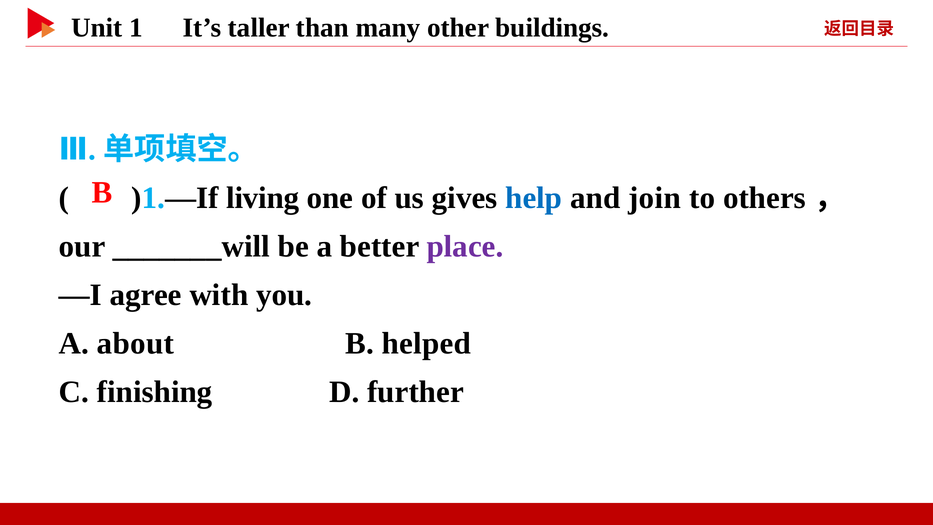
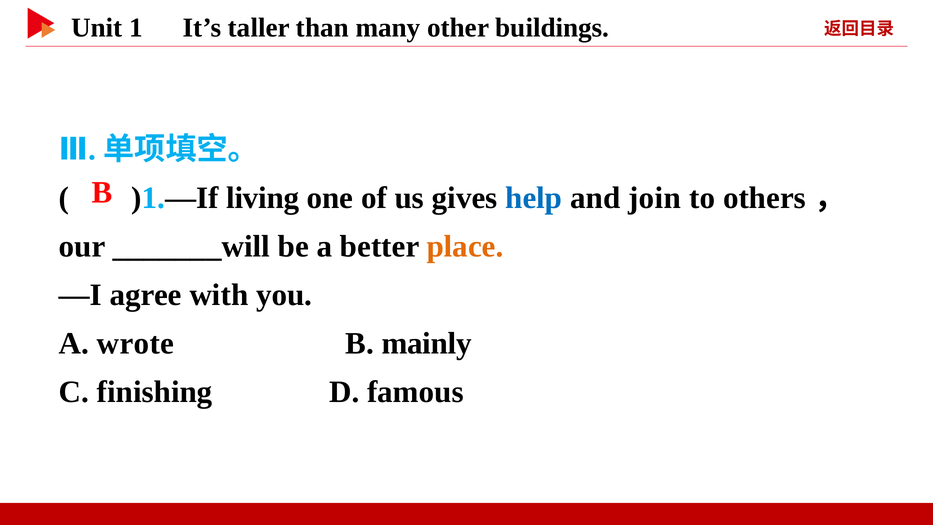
place colour: purple -> orange (465, 246)
about: about -> wrote (136, 343)
helped: helped -> mainly (427, 343)
further: further -> famous (415, 392)
